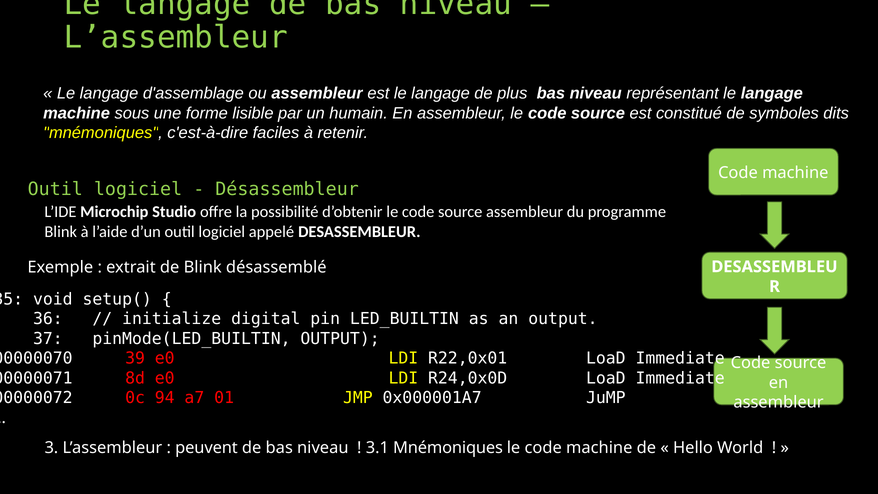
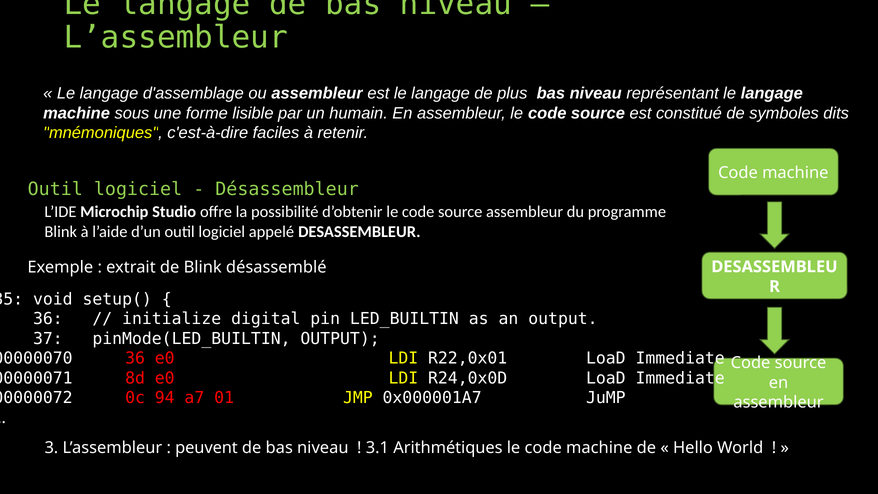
39: 39 -> 36 (135, 358)
3.1 Mnémoniques: Mnémoniques -> Arithmétiques (448, 448)
